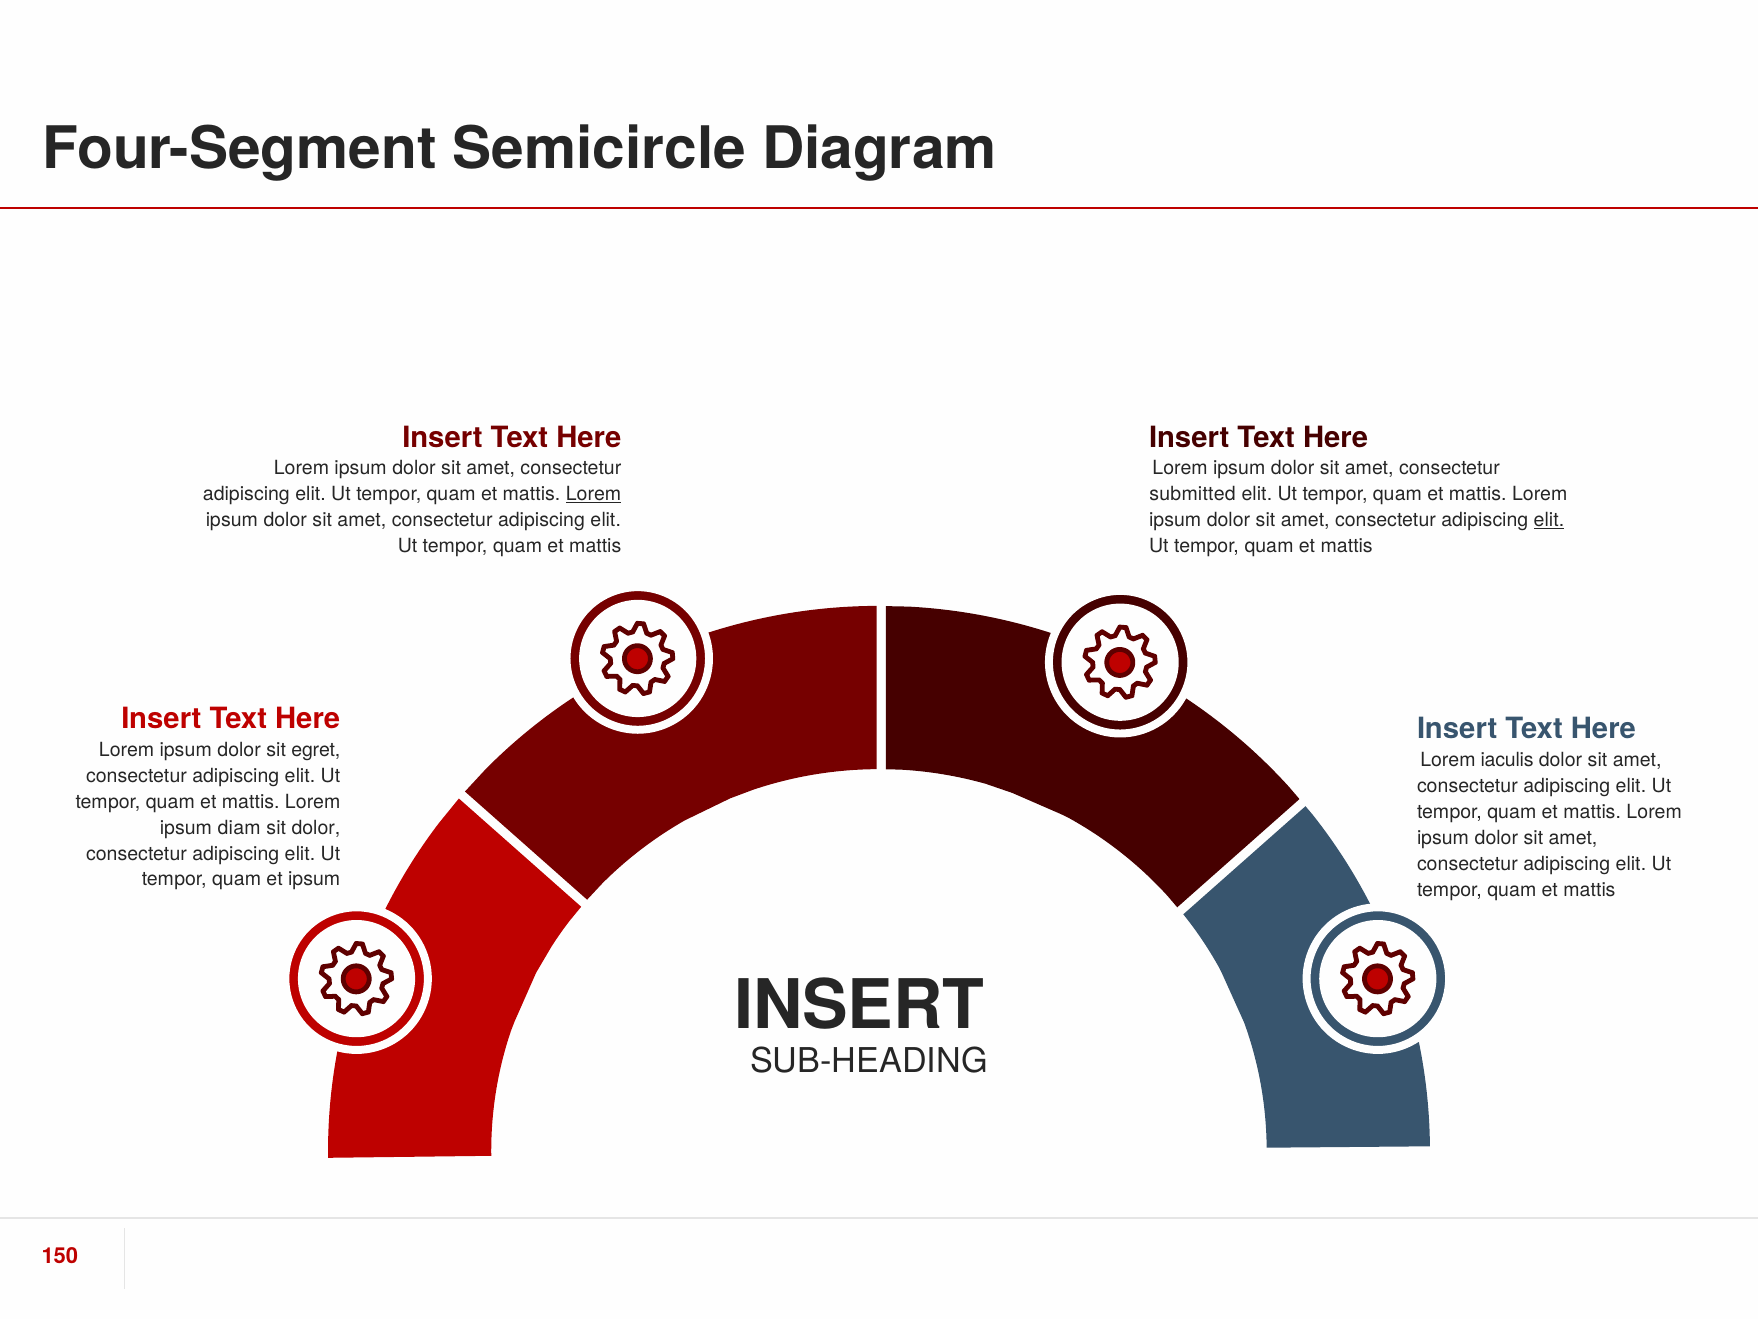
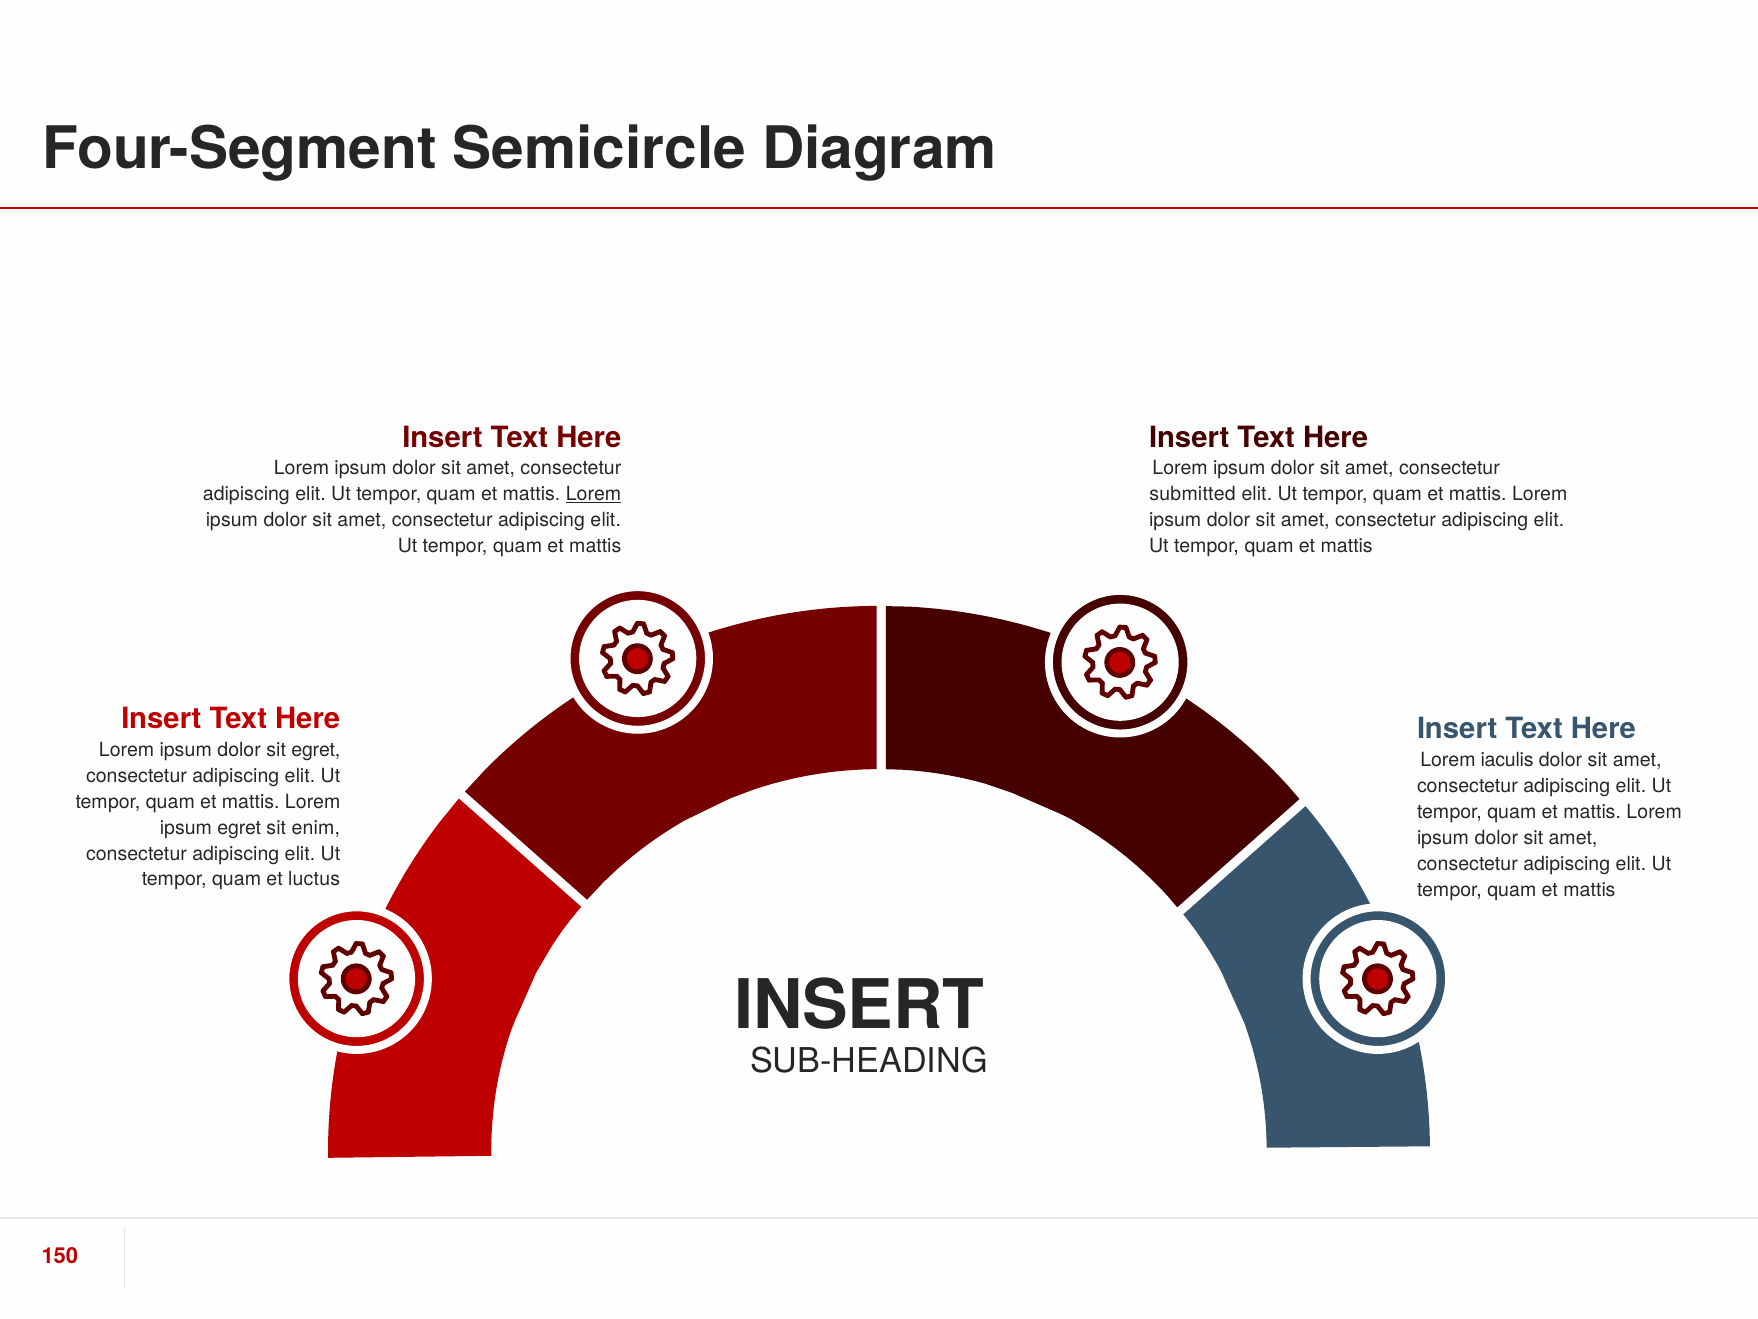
elit underline: present -> none (1549, 520)
ipsum diam: diam -> egret (239, 827)
sit dolor: dolor -> enim (316, 827)
et ipsum: ipsum -> luctus (314, 879)
